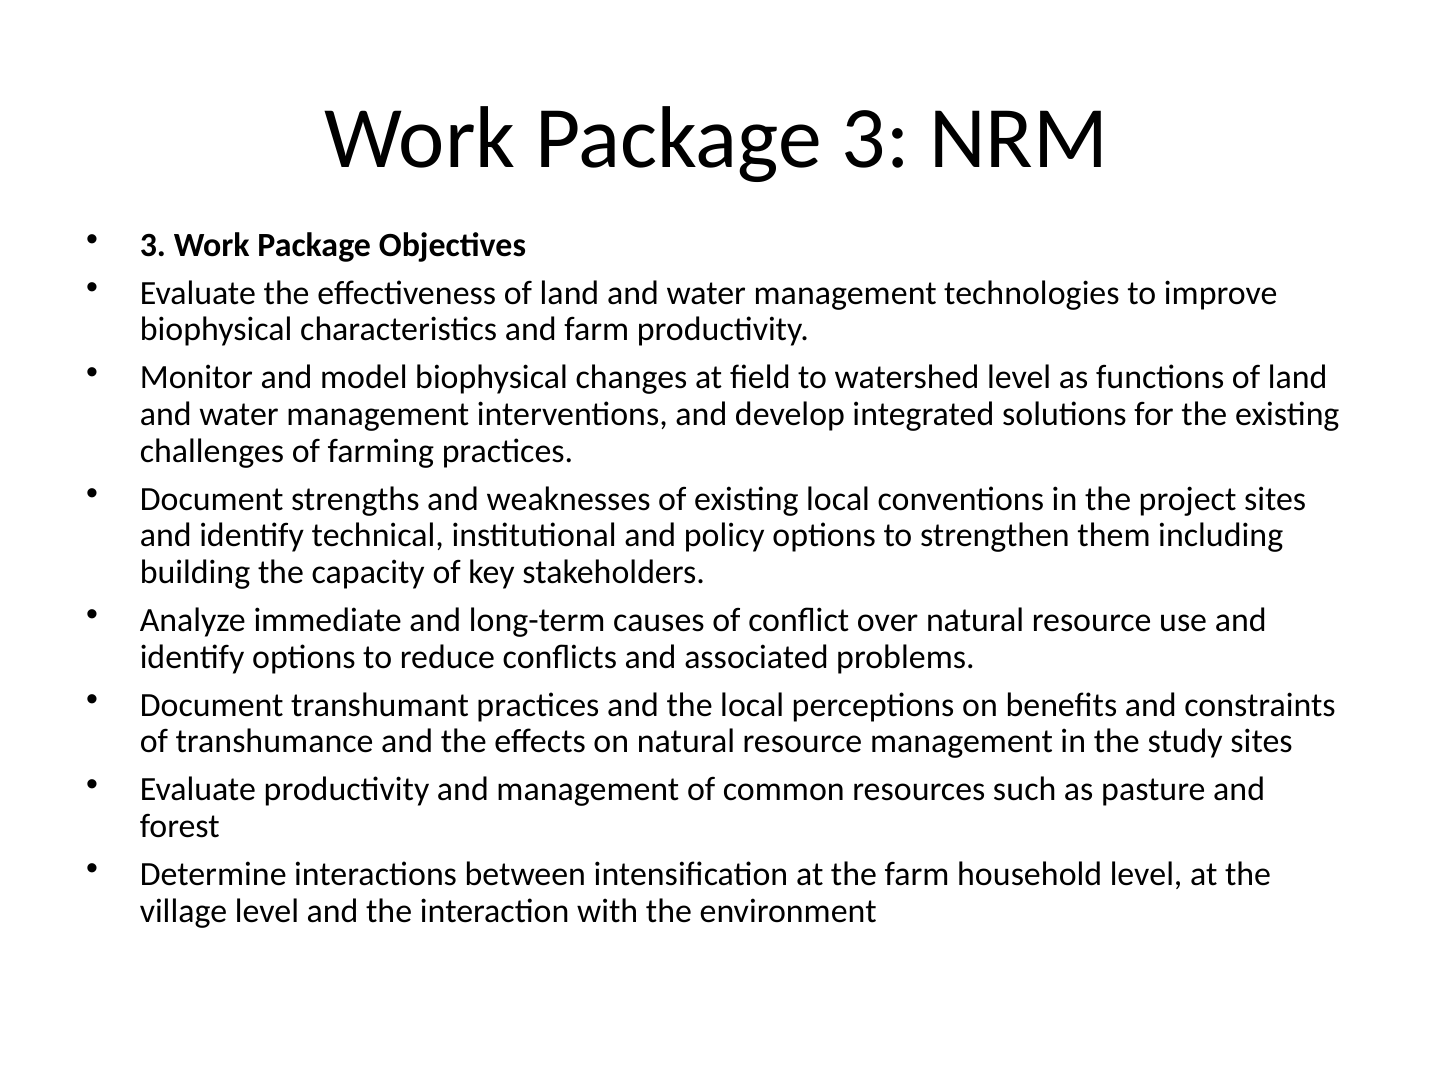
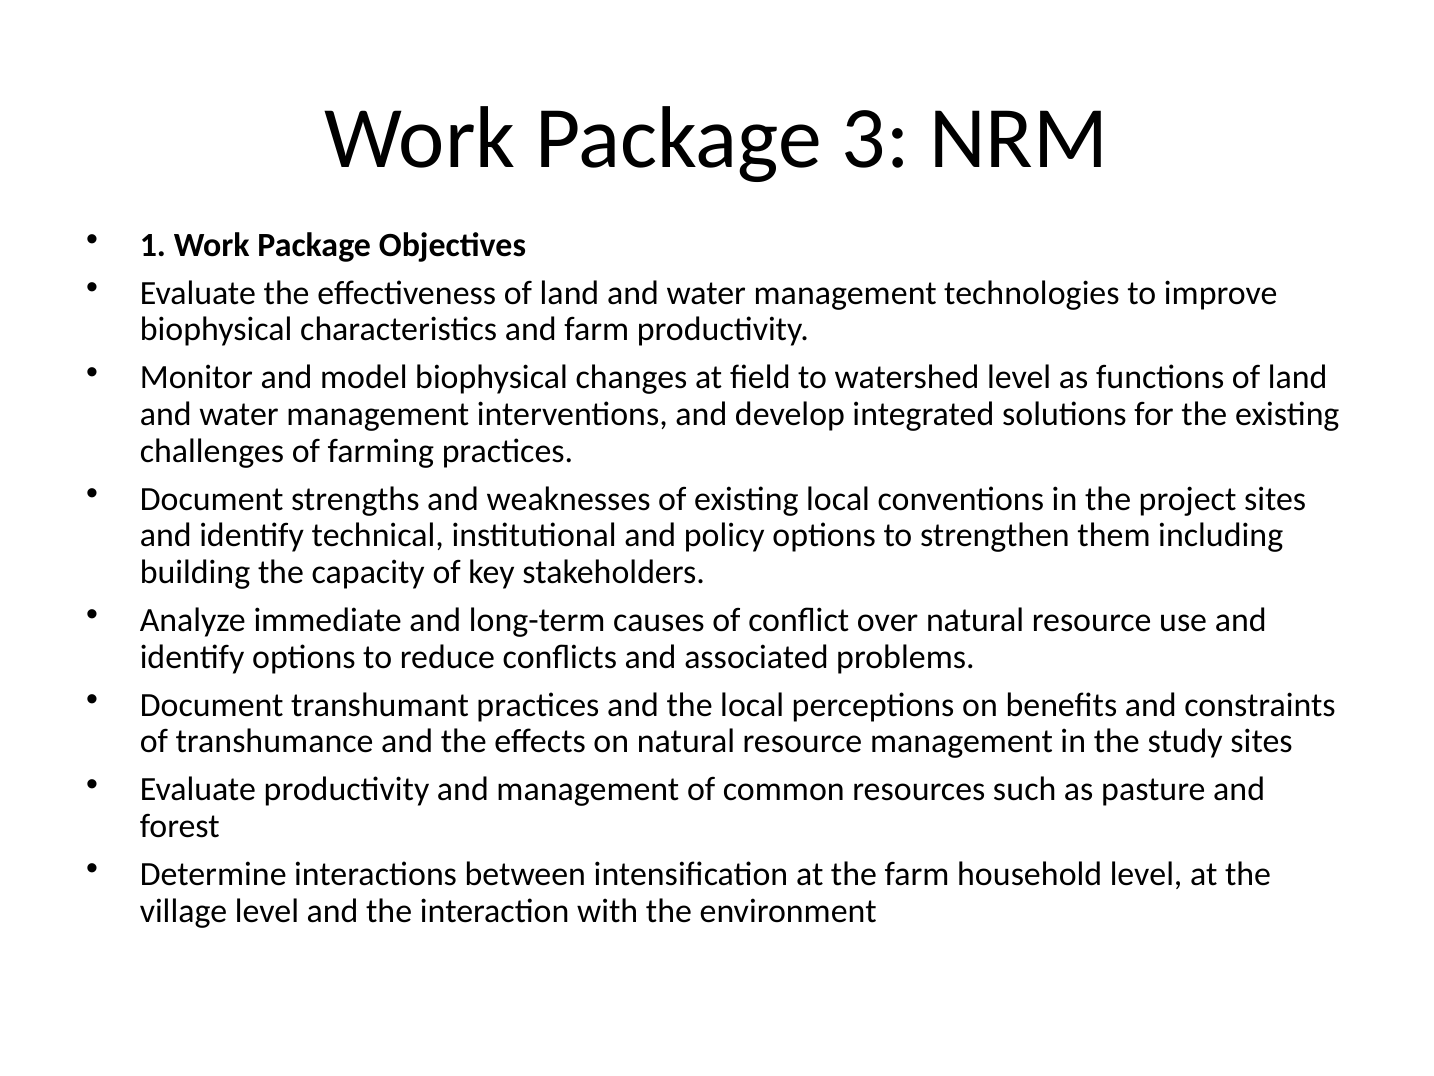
3: 3 -> 1 (153, 245)
